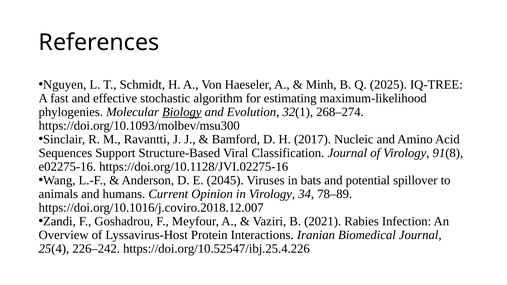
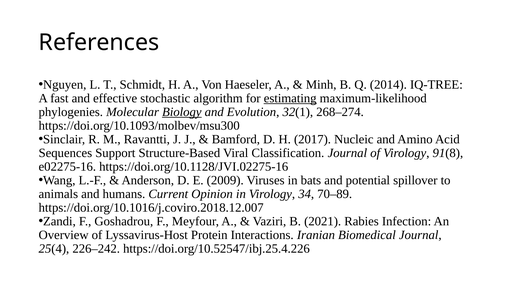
2025: 2025 -> 2014 (388, 85)
estimating underline: none -> present (290, 98)
2045: 2045 -> 2009 (225, 180)
78–89: 78–89 -> 70–89 (335, 194)
